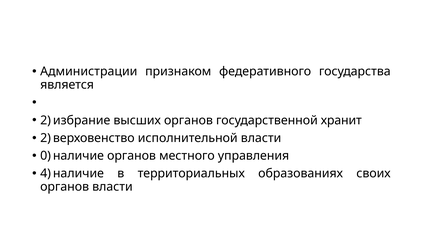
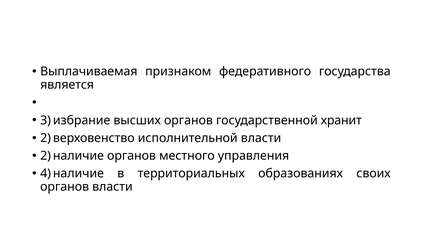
Администрации: Администрации -> Выплачиваемая (89, 72)
2: 2 -> 3 (46, 120)
0: 0 -> 2 (46, 156)
